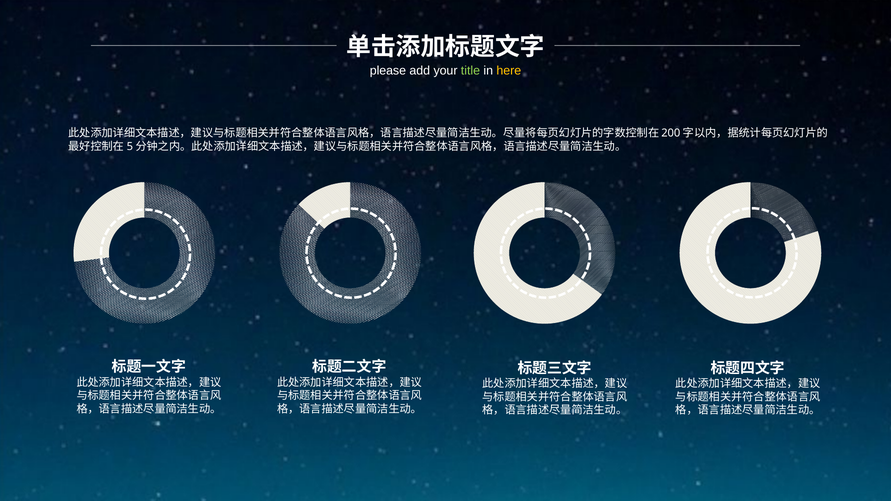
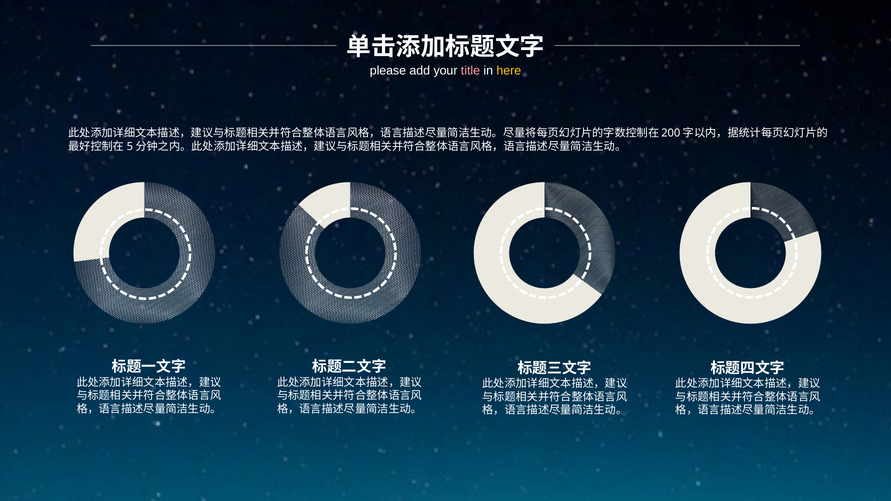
title colour: light green -> pink (470, 71)
